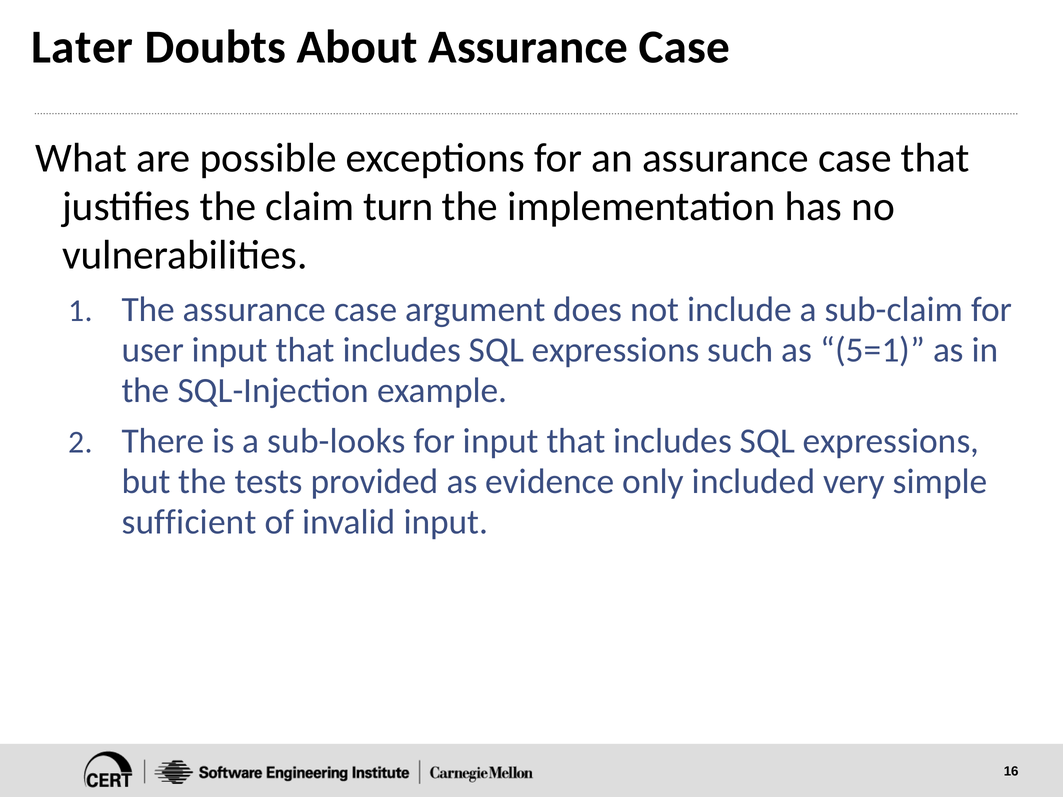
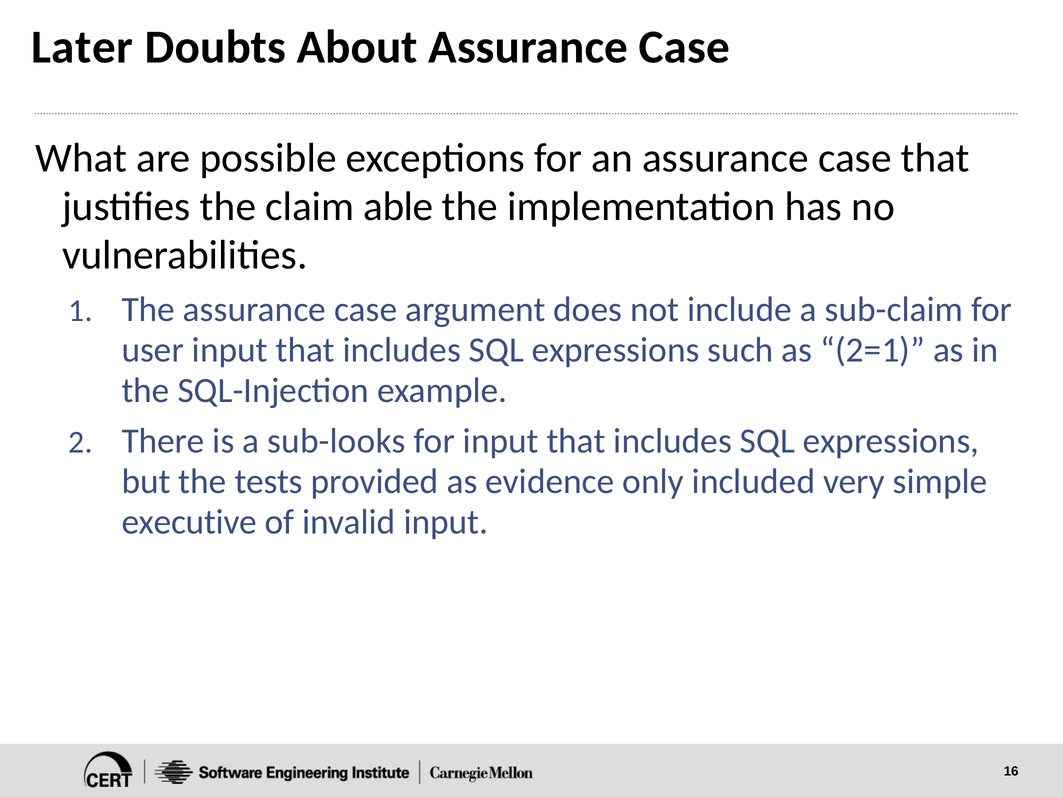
turn: turn -> able (398, 207)
5=1: 5=1 -> 2=1 (873, 350)
sufficient: sufficient -> executive (189, 522)
